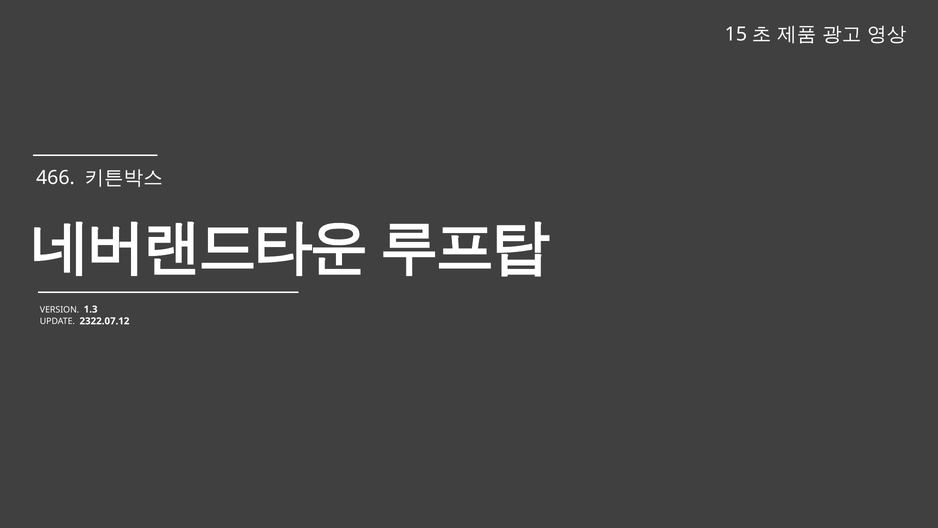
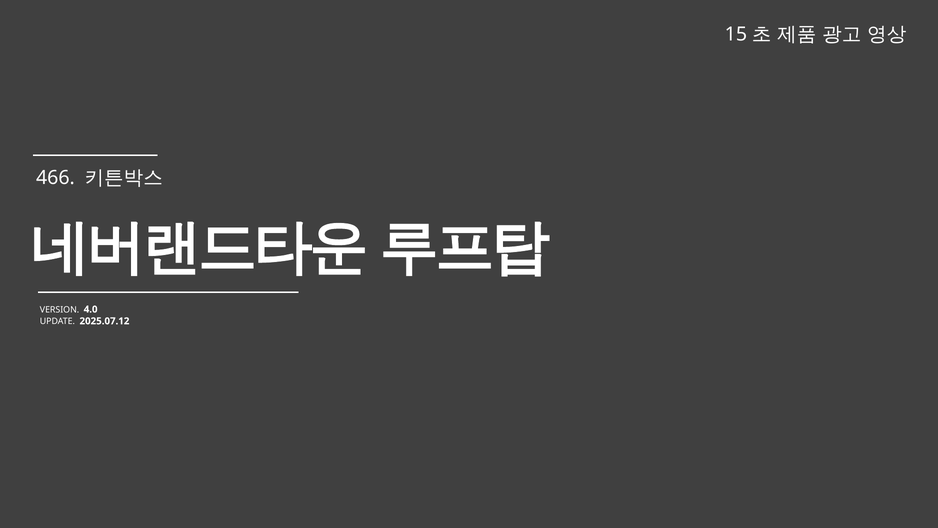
1.3: 1.3 -> 4.0 (91, 309)
2322.07.12: 2322.07.12 -> 2025.07.12 (104, 321)
